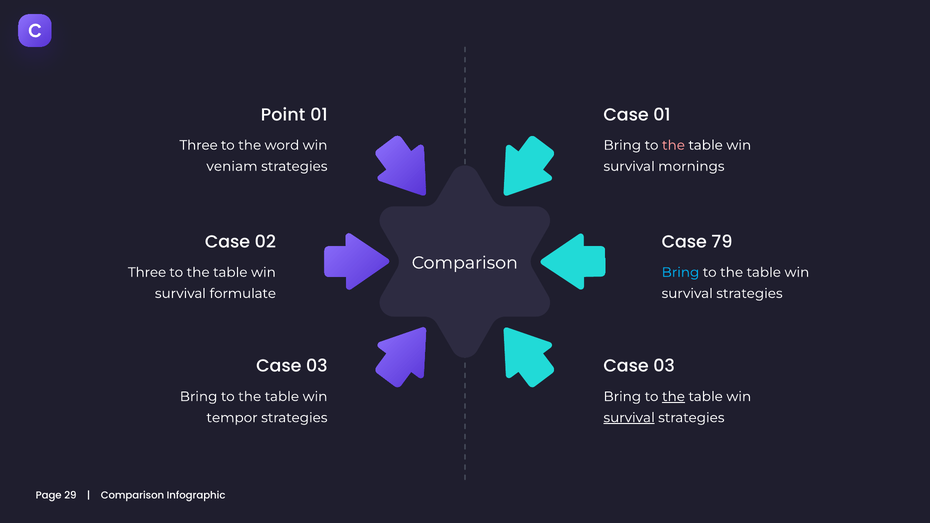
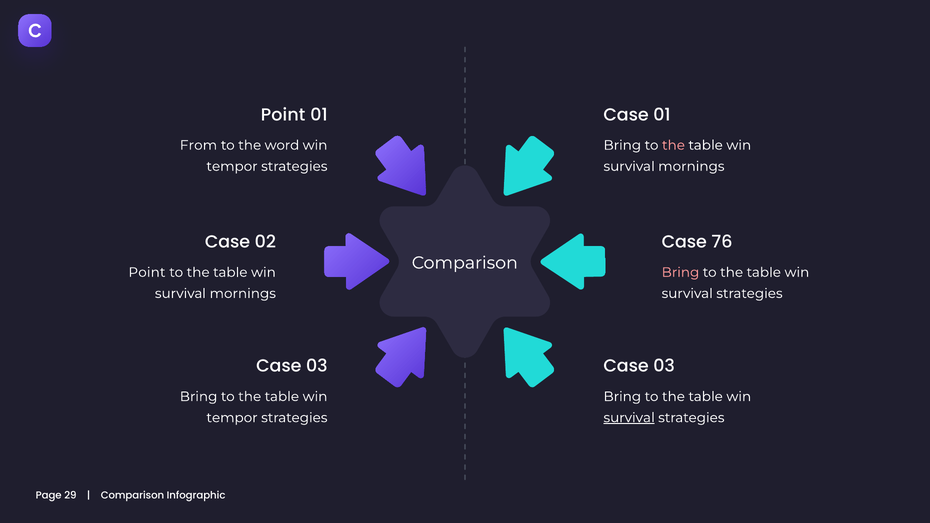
Three: Three -> From (198, 145)
veniam: veniam -> tempor (232, 166)
79: 79 -> 76 (722, 242)
Three: Three -> Point (147, 272)
Bring colour: light blue -> pink (680, 272)
formulate: formulate -> mornings (243, 294)
the underline: present -> none (673, 397)
